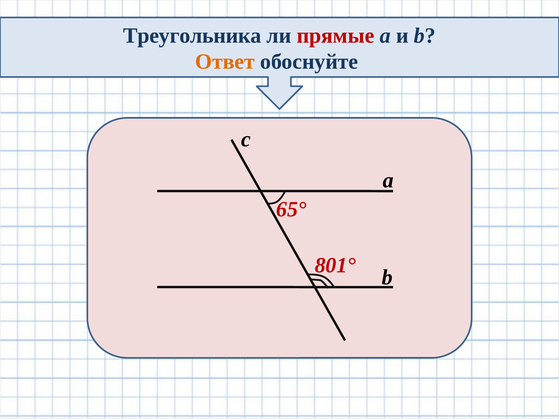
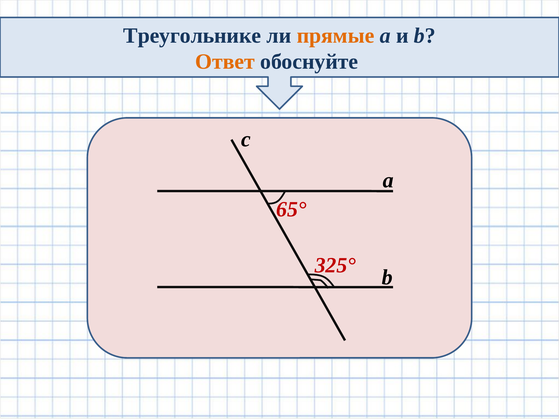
Треугольника: Треугольника -> Треугольнике (192, 36)
прямые colour: red -> orange (336, 36)
801°: 801° -> 325° (335, 265)
